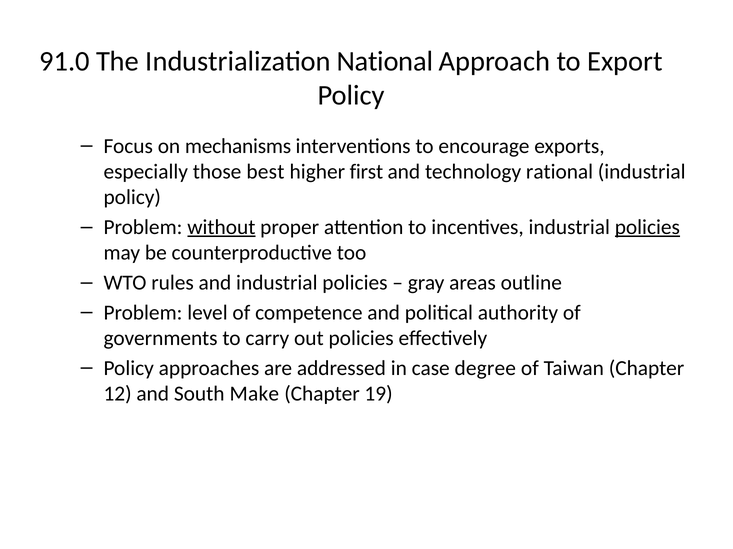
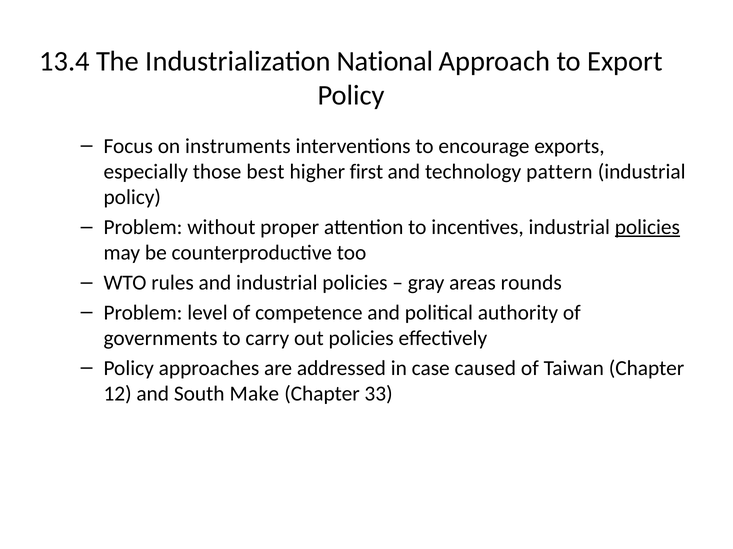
91.0: 91.0 -> 13.4 (64, 61)
mechanisms: mechanisms -> instruments (238, 146)
rational: rational -> pattern (559, 172)
without underline: present -> none (221, 228)
outline: outline -> rounds (531, 283)
degree: degree -> caused (485, 369)
19: 19 -> 33 (379, 394)
